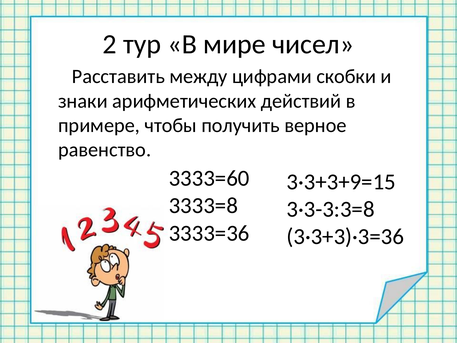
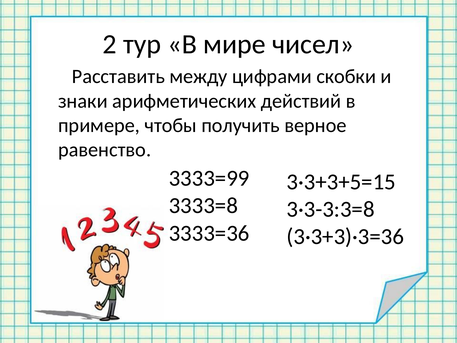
3333=60: 3333=60 -> 3333=99 (209, 178)
3·3+3+9=15: 3·3+3+9=15 -> 3·3+3+5=15 (341, 182)
